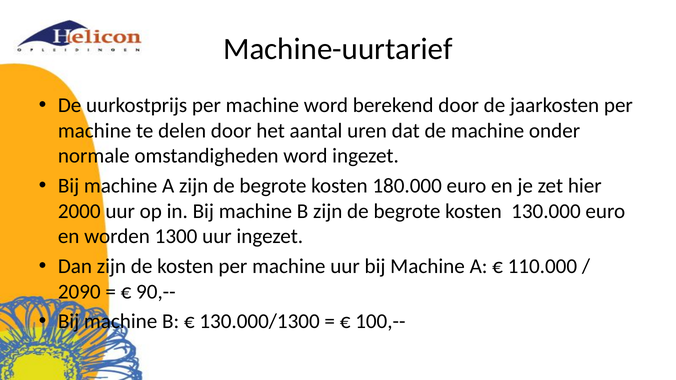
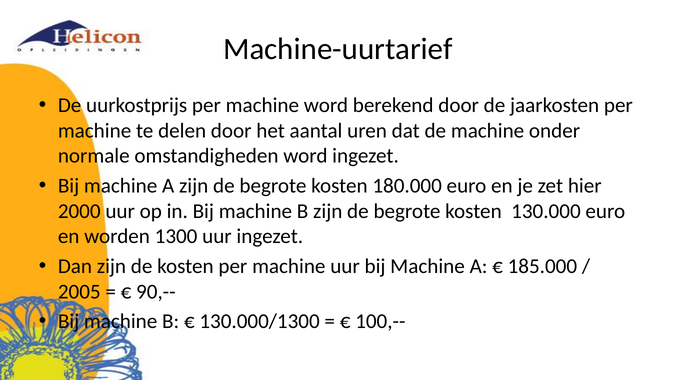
110.000: 110.000 -> 185.000 (542, 267)
2090: 2090 -> 2005 (79, 292)
